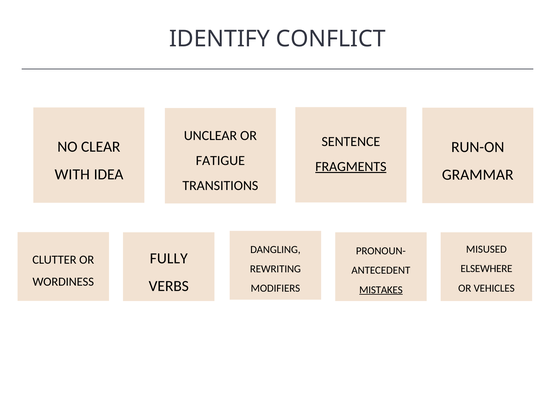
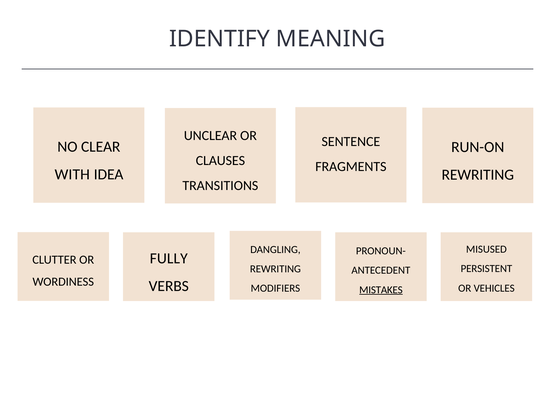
CONFLICT: CONFLICT -> MEANING (331, 39)
FATIGUE: FATIGUE -> CLAUSES (220, 161)
FRAGMENTS underline: present -> none (351, 167)
GRAMMAR: GRAMMAR -> REWRITING (478, 175)
ELSEWHERE: ELSEWHERE -> PERSISTENT (486, 269)
